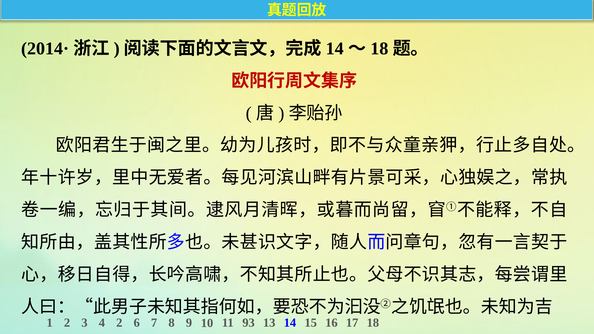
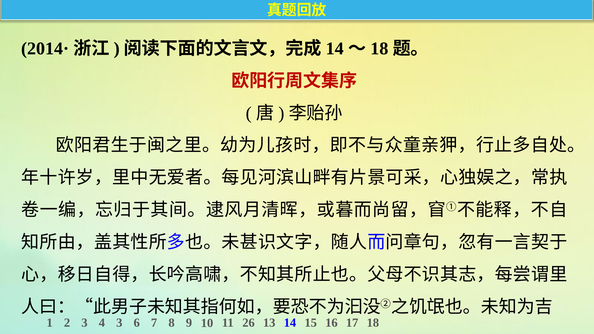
4 2: 2 -> 3 (119, 323)
93: 93 -> 26 (249, 323)
